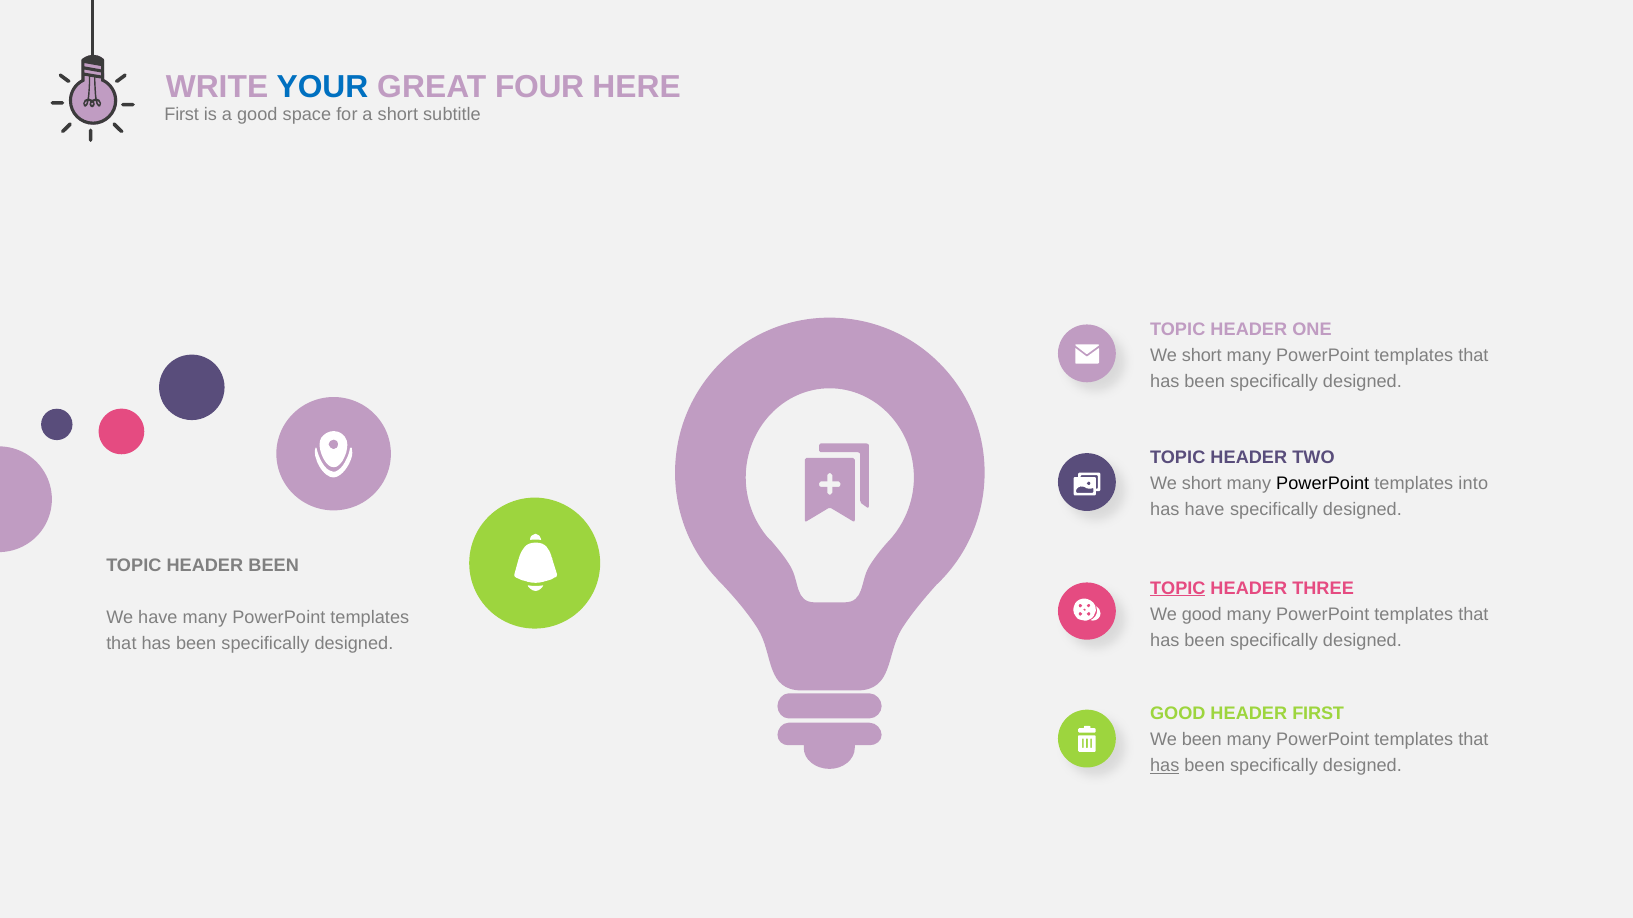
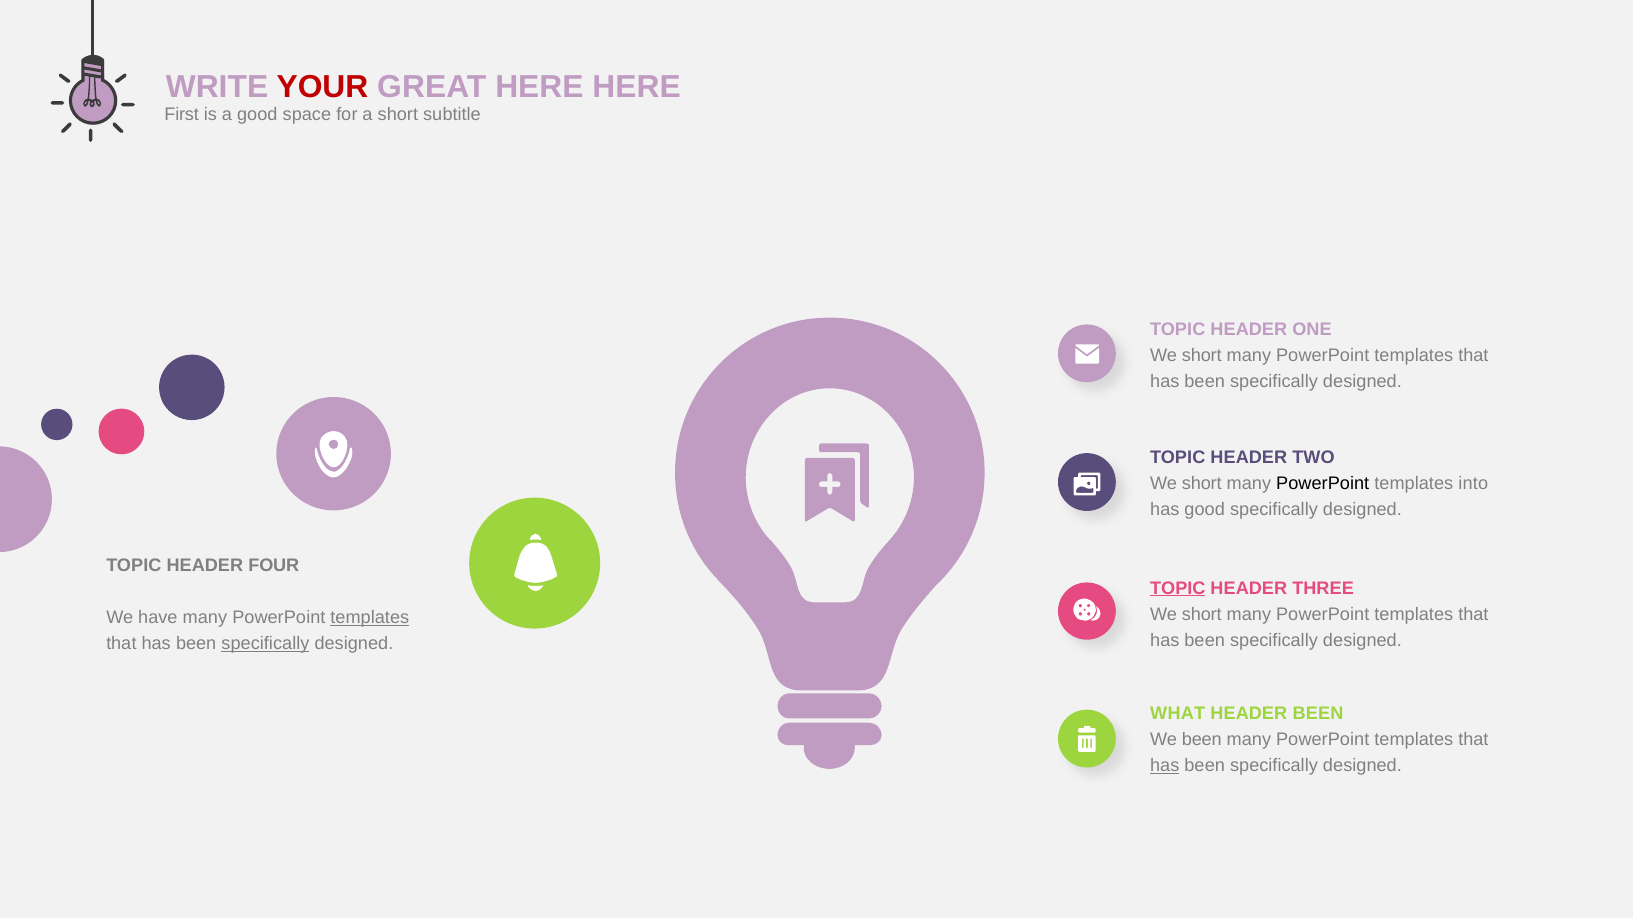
YOUR colour: blue -> red (322, 87)
GREAT FOUR: FOUR -> HERE (539, 87)
has have: have -> good (1205, 510)
HEADER BEEN: BEEN -> FOUR (274, 566)
good: good -> short (1202, 614)
templates underline: none -> present (370, 618)
specifically underline: none -> present (265, 644)
GOOD: GOOD -> WHAT (1178, 714)
HEADER FIRST: FIRST -> BEEN (1318, 714)
